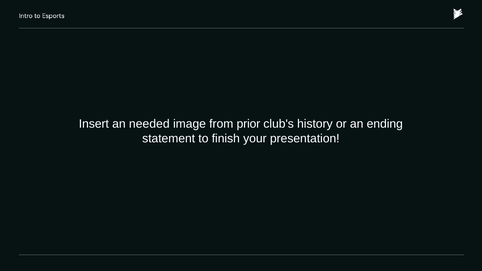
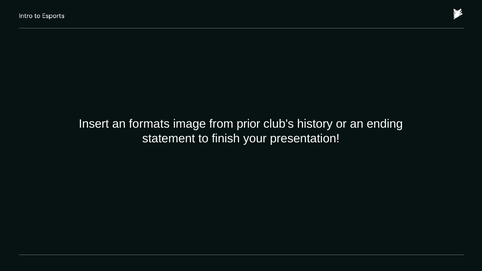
needed: needed -> formats (149, 124)
